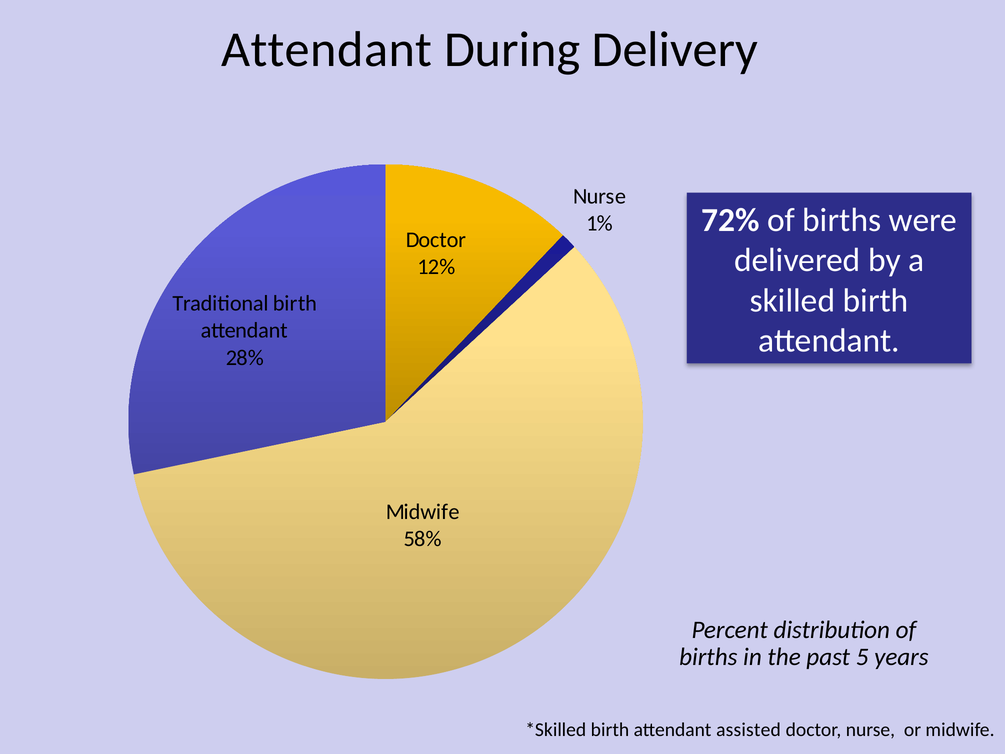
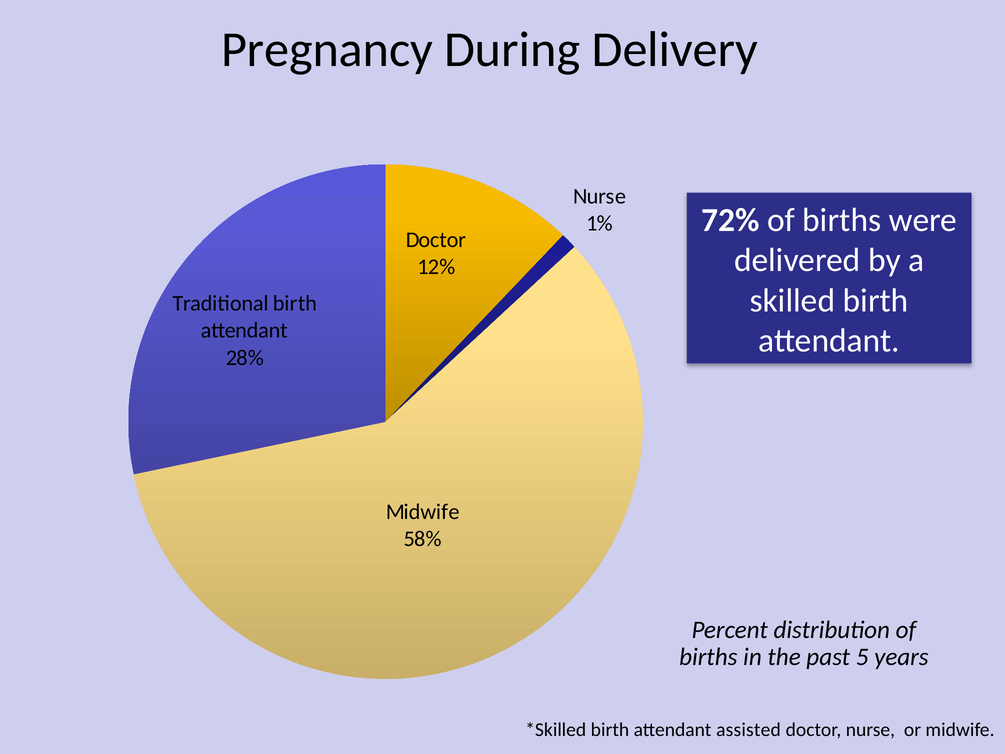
Attendant: Attendant -> Pregnancy (327, 50)
